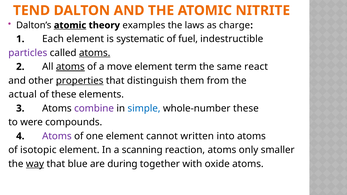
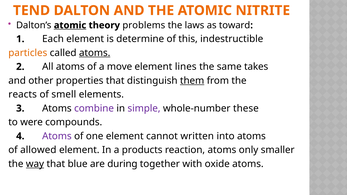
examples: examples -> problems (144, 25)
charge: charge -> toward (235, 25)
systematic: systematic -> determine (140, 39)
fuel: fuel -> this (188, 39)
particles colour: purple -> orange (28, 53)
atoms underline: present -> none (70, 67)
term: term -> lines (186, 67)
react: react -> takes (256, 67)
properties underline: present -> none (80, 81)
them underline: none -> present (192, 81)
actual: actual -> reacts (23, 95)
of these: these -> smell (64, 95)
simple colour: blue -> purple (144, 108)
isotopic: isotopic -> allowed (38, 150)
scanning: scanning -> products (142, 150)
